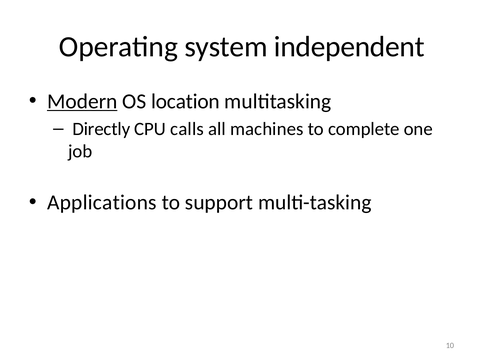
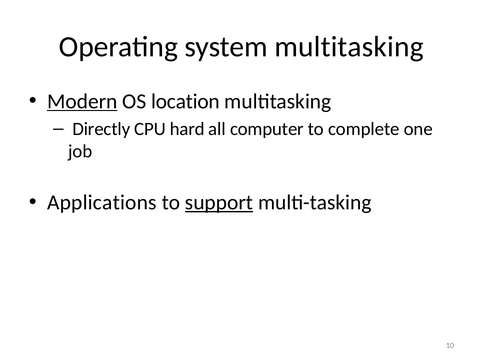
system independent: independent -> multitasking (349, 47)
calls: calls -> hard (187, 129)
machines: machines -> computer (267, 129)
support underline: none -> present (219, 203)
